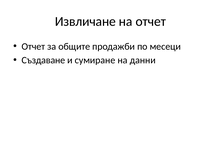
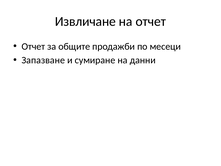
Създаване: Създаване -> Запазване (43, 60)
